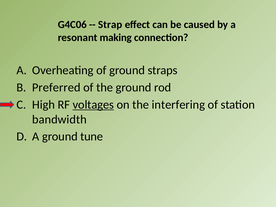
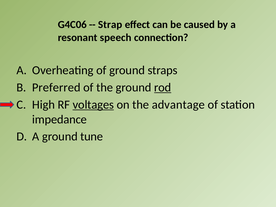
making: making -> speech (116, 38)
rod underline: none -> present (163, 87)
interfering: interfering -> advantage (178, 105)
bandwidth: bandwidth -> impedance (60, 119)
